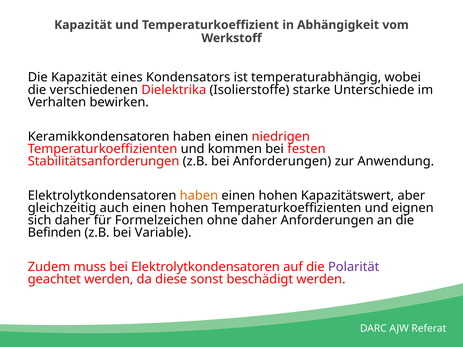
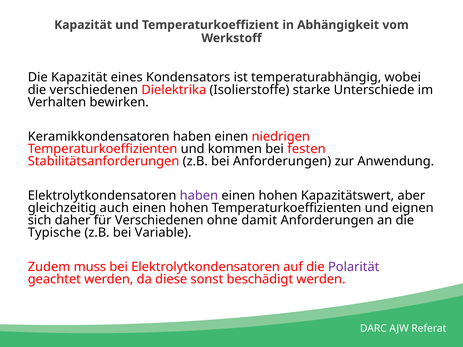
haben colour: orange -> purple (199, 196)
für Formelzeichen: Formelzeichen -> Verschiedenen (159, 220)
ohne daher: daher -> damit (259, 220)
Befinden: Befinden -> Typische (54, 233)
